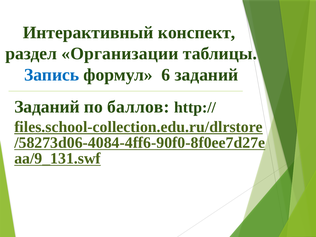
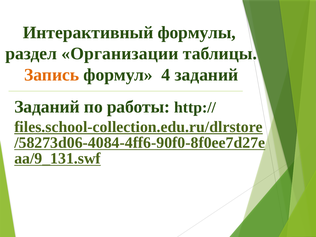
конспект: конспект -> формулы (197, 33)
Запись colour: blue -> orange (52, 75)
6: 6 -> 4 (166, 75)
баллов: баллов -> работы (138, 107)
